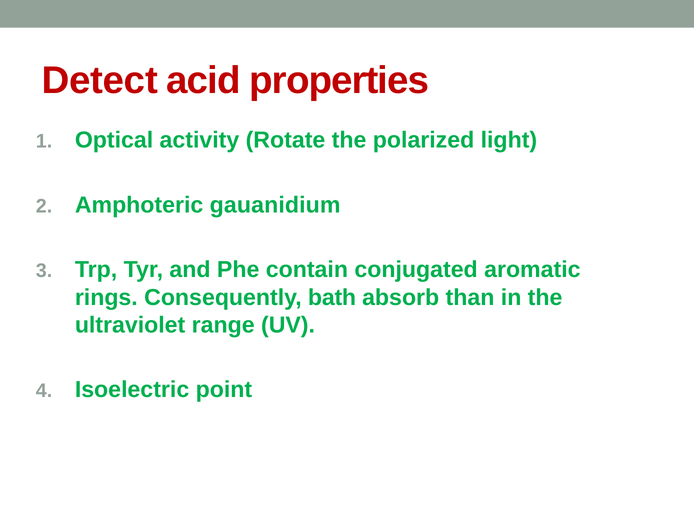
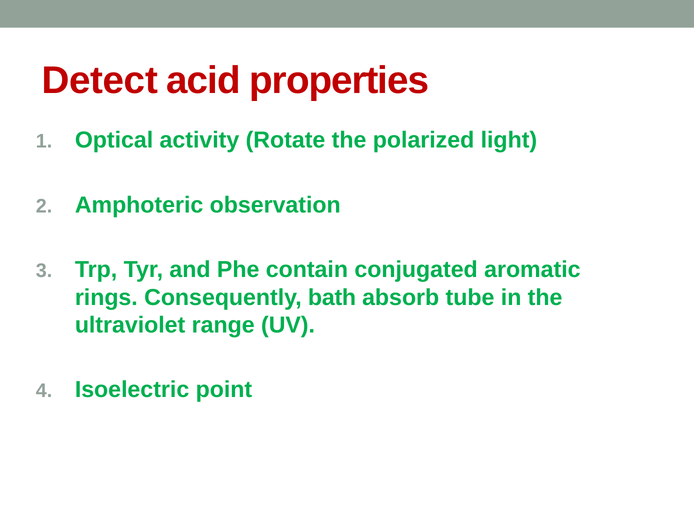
gauanidium: gauanidium -> observation (275, 205)
than: than -> tube (470, 298)
